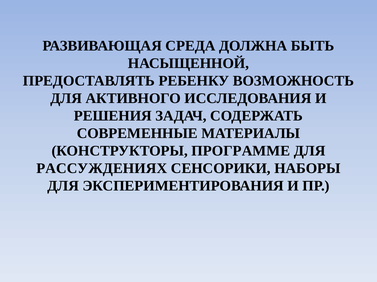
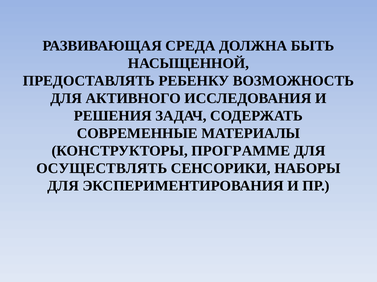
РАССУЖДЕНИЯХ: РАССУЖДЕНИЯХ -> ОСУЩЕСТВЛЯТЬ (102, 169)
